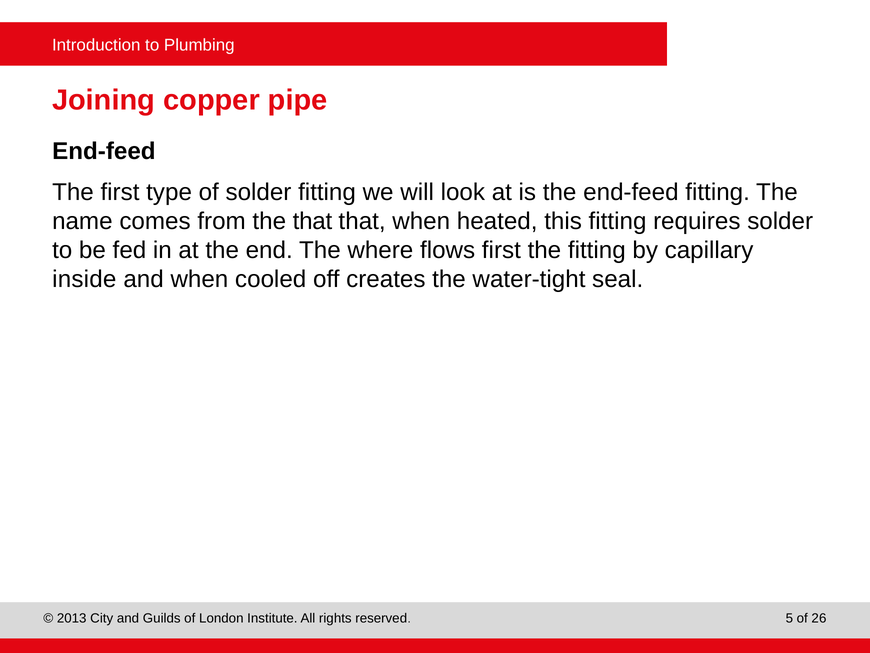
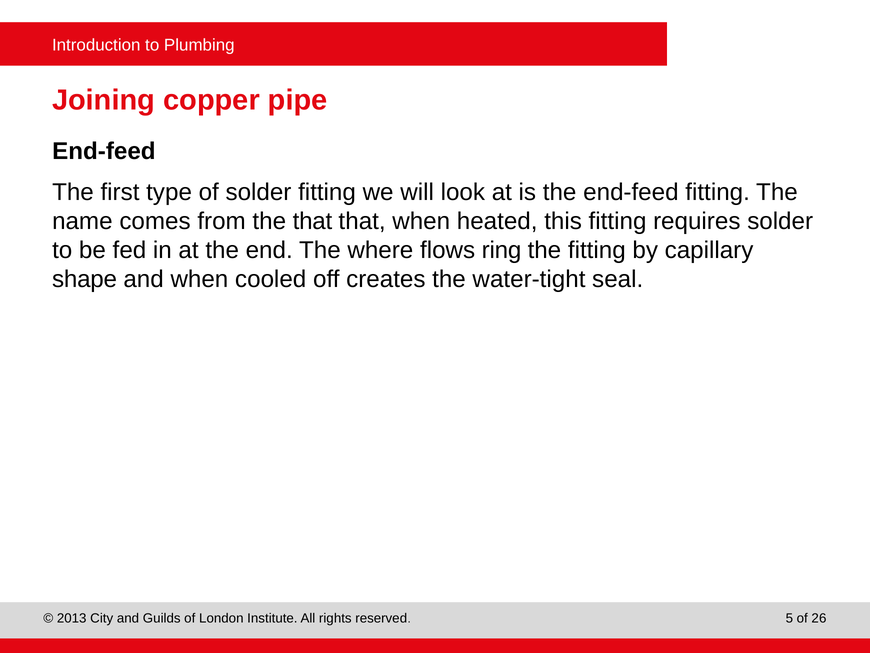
flows first: first -> ring (502, 250)
inside: inside -> shape (85, 279)
